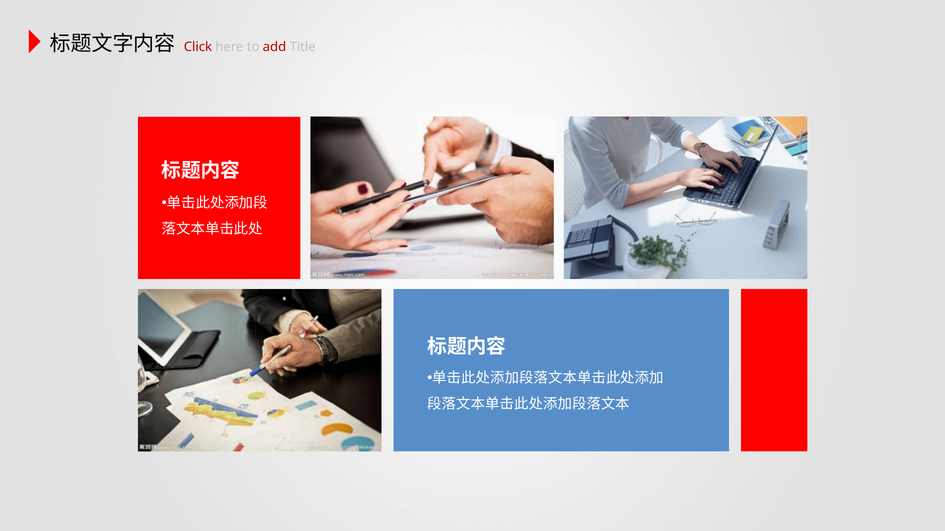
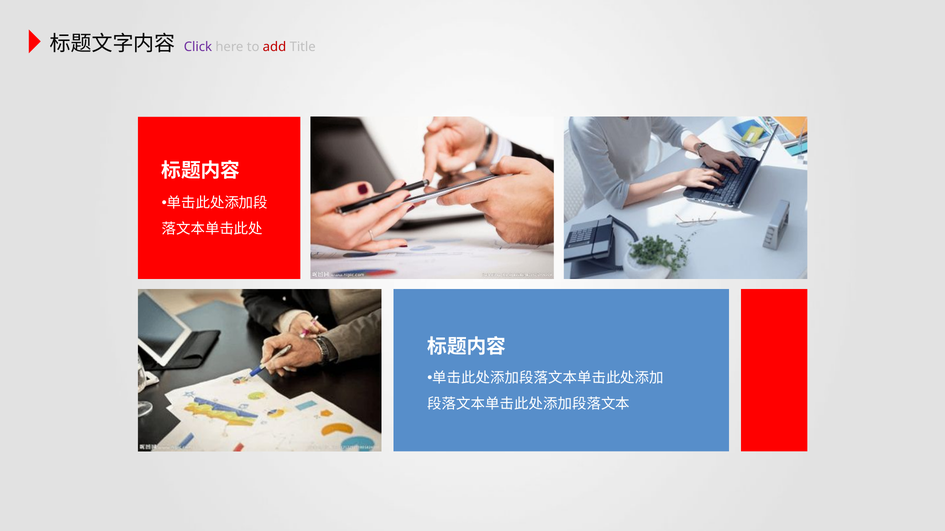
Click colour: red -> purple (198, 47)
